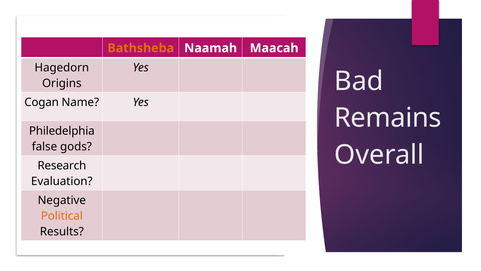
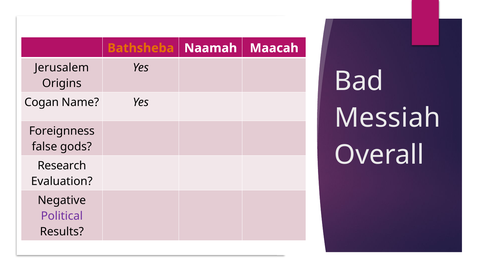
Hagedorn: Hagedorn -> Jerusalem (62, 68)
Remains: Remains -> Messiah (388, 118)
Philedelphia: Philedelphia -> Foreignness (62, 131)
Political colour: orange -> purple (62, 216)
